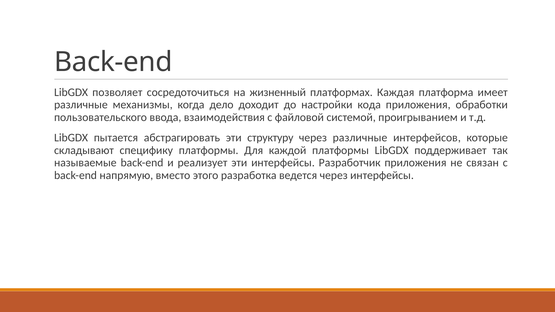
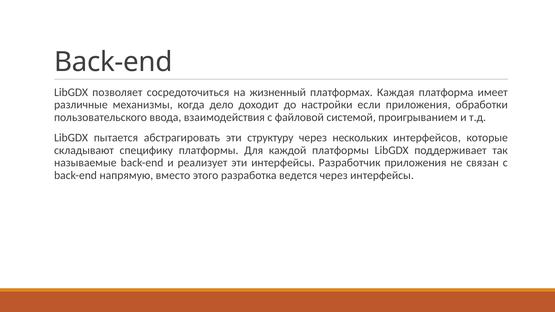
кода: кода -> если (369, 105)
через различные: различные -> нескольких (360, 138)
